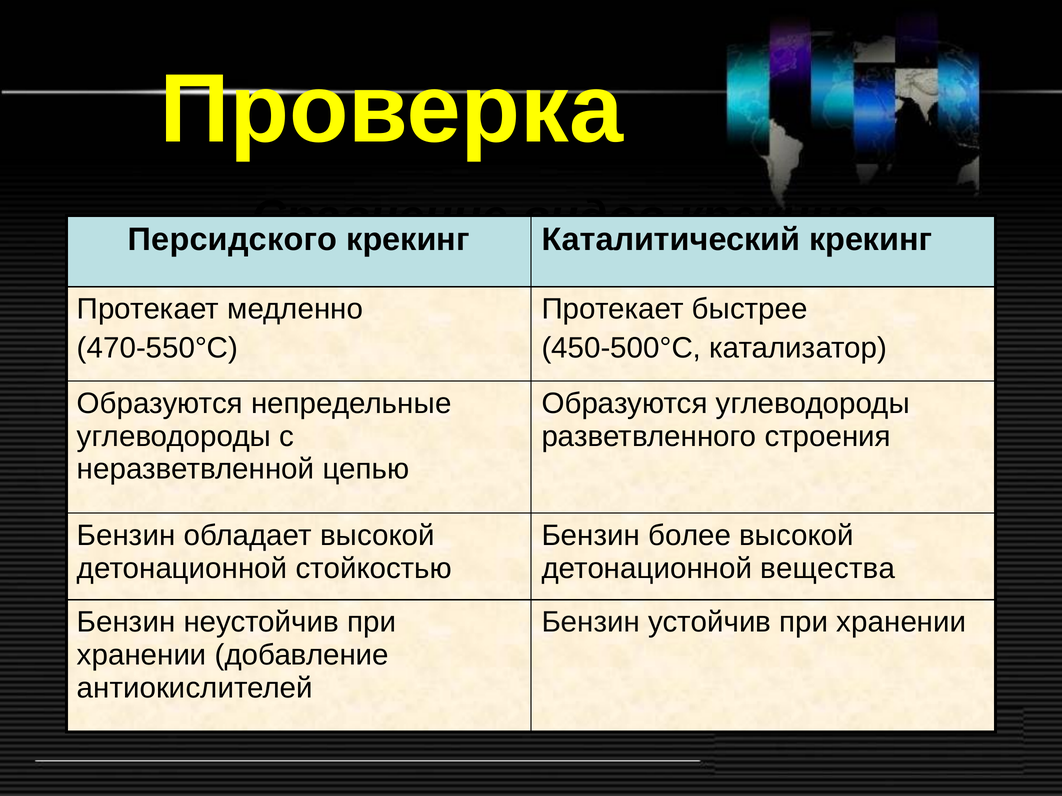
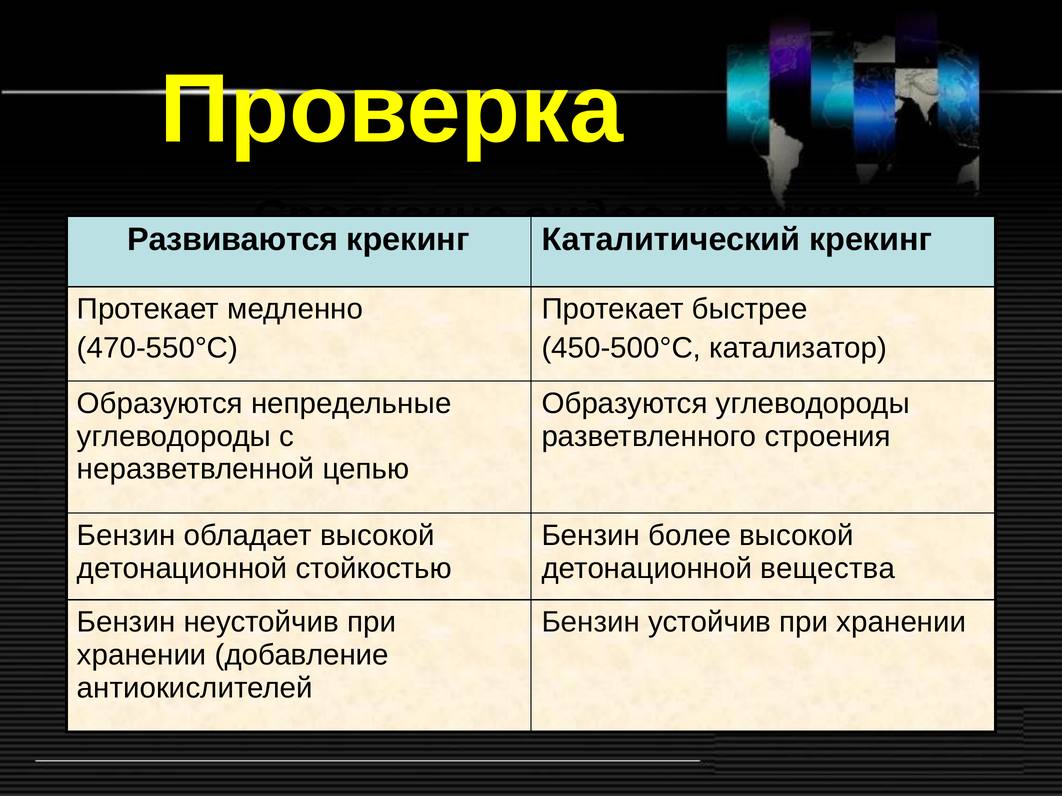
Персидского: Персидского -> Развиваются (233, 240)
